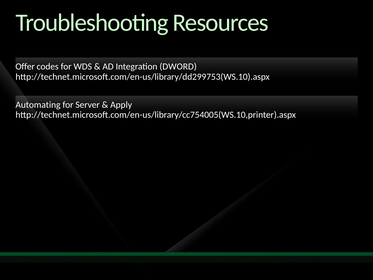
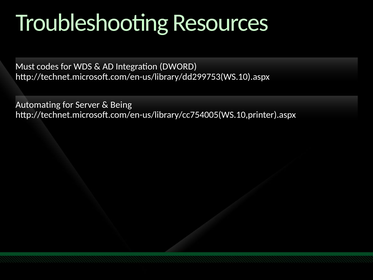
Offer: Offer -> Must (25, 67)
Apply: Apply -> Being (121, 105)
